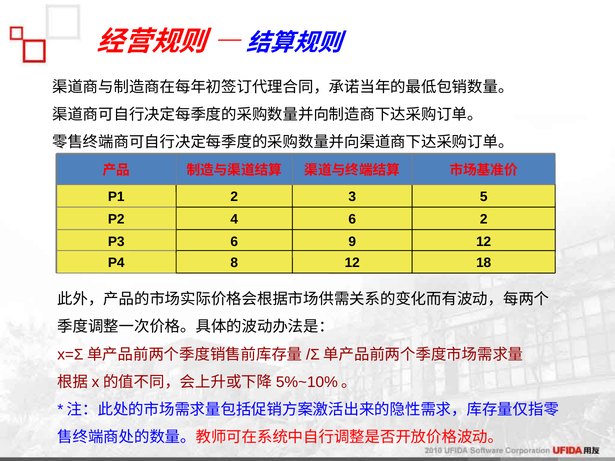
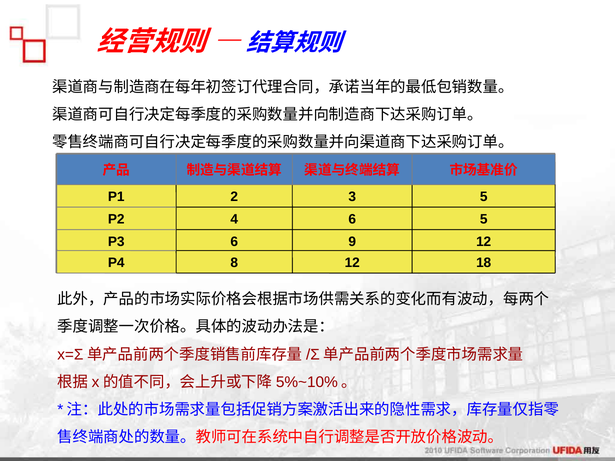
6 2: 2 -> 5 (484, 219)
